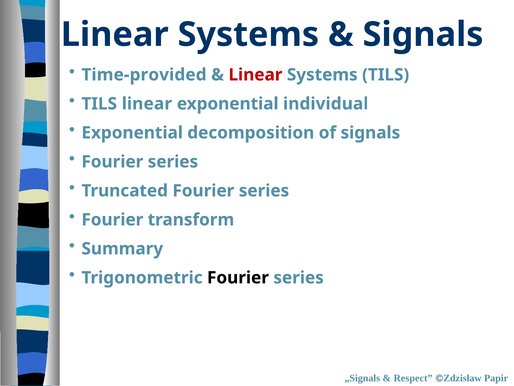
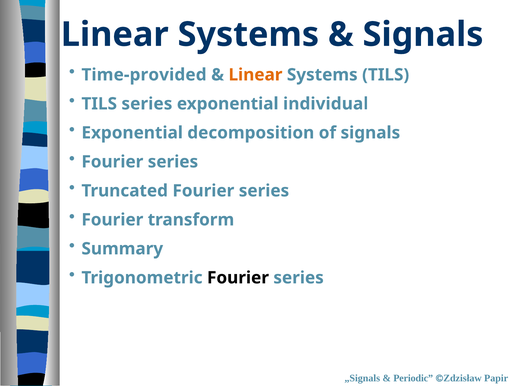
Linear colour: red -> orange (255, 75)
TILS linear: linear -> series (147, 104)
Respect: Respect -> Periodic (413, 378)
